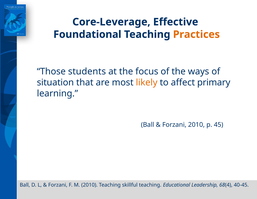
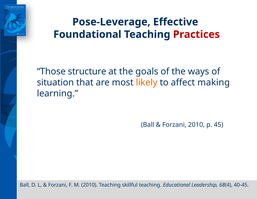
Core-Leverage: Core-Leverage -> Pose-Leverage (111, 22)
Practices colour: orange -> red (196, 34)
students: students -> structure (87, 71)
focus: focus -> goals (147, 71)
primary: primary -> making (214, 82)
